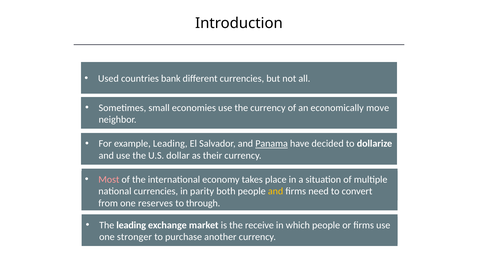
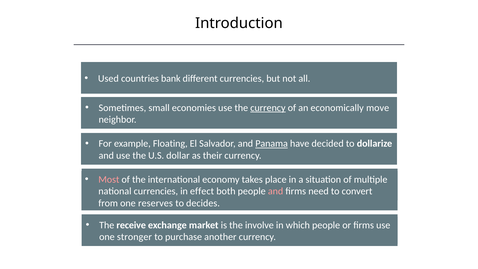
currency underline: none -> present (268, 108)
example Leading: Leading -> Floating (170, 144)
parity: parity -> effect (202, 191)
and colour: yellow -> pink (276, 191)
through: through -> decides (203, 203)
The leading: leading -> receive (131, 225)
receive: receive -> involve (259, 225)
